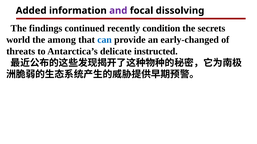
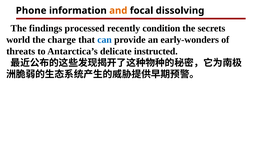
Added: Added -> Phone (31, 11)
and colour: purple -> orange (118, 11)
continued: continued -> processed (85, 28)
among: among -> charge (62, 40)
early-changed: early-changed -> early-wonders (190, 40)
